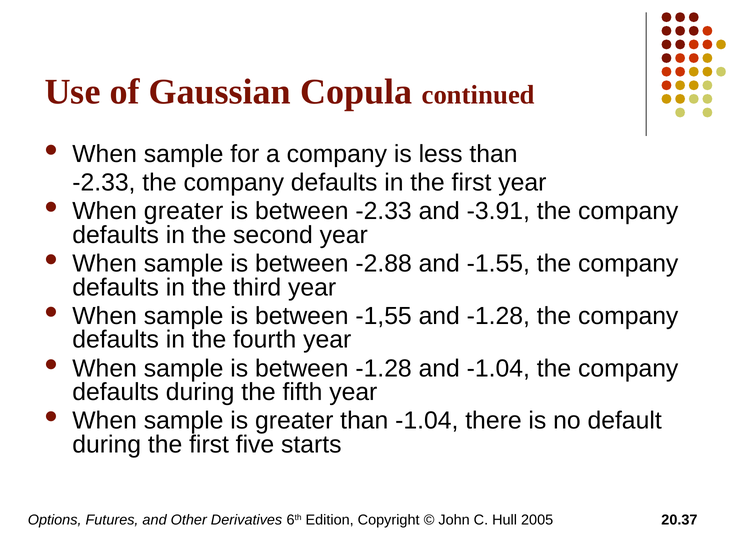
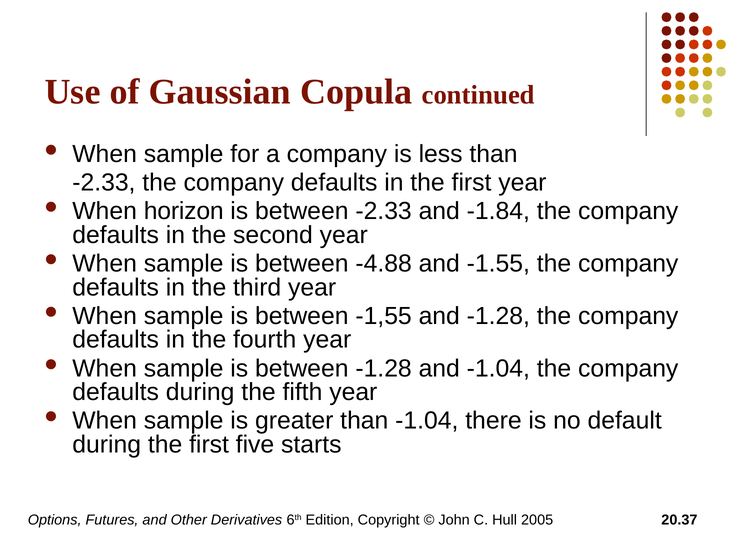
When greater: greater -> horizon (184, 211)
-3.91: -3.91 -> -1.84 (498, 211)
-2.88: -2.88 -> -4.88 (384, 264)
